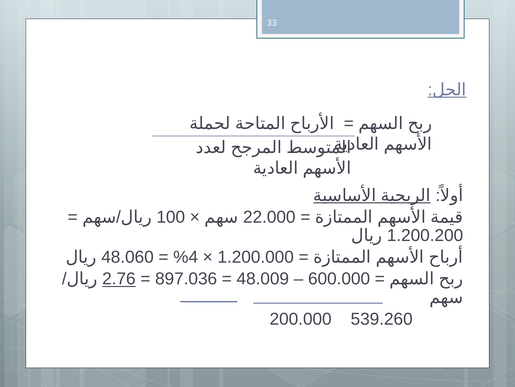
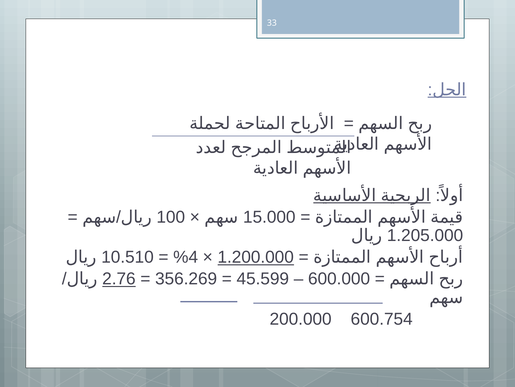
22.000: 22.000 -> 15.000 (269, 217)
1.200.200: 1.200.200 -> 1.205.000 (425, 235)
48.060: 48.060 -> 10.510 (128, 257)
1.200.000 underline: none -> present (256, 257)
897.036: 897.036 -> 356.269 (186, 278)
48.009: 48.009 -> 45.599 (263, 278)
539.260: 539.260 -> 600.754 (382, 319)
